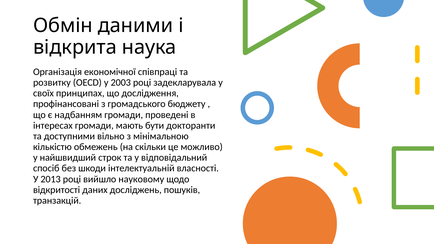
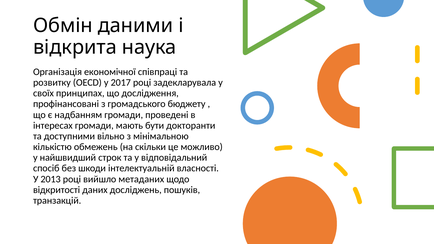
2003: 2003 -> 2017 (121, 83)
науковому: науковому -> метаданих (141, 179)
